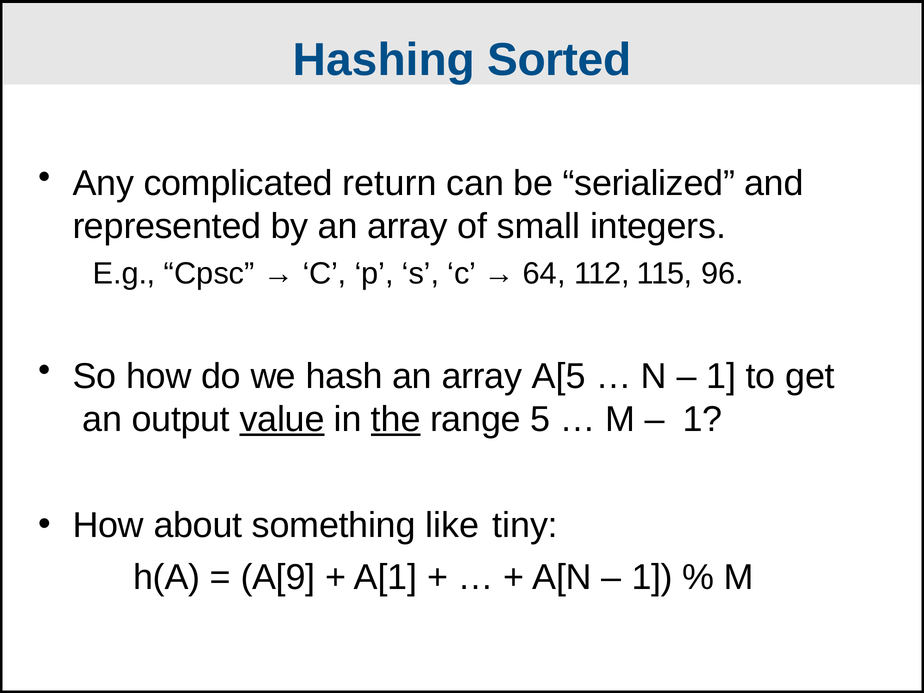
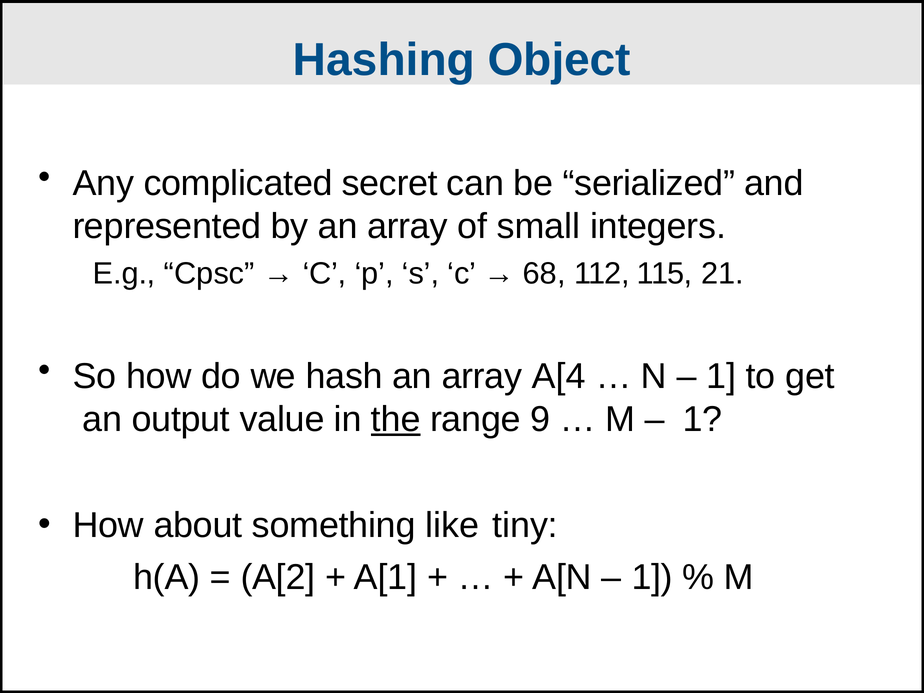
Sorted: Sorted -> Object (559, 60)
return: return -> secret (390, 183)
64: 64 -> 68 (544, 274)
96: 96 -> 21 (722, 274)
A[5: A[5 -> A[4 (559, 376)
value underline: present -> none (282, 419)
5: 5 -> 9 (540, 419)
A[9: A[9 -> A[2 (278, 577)
